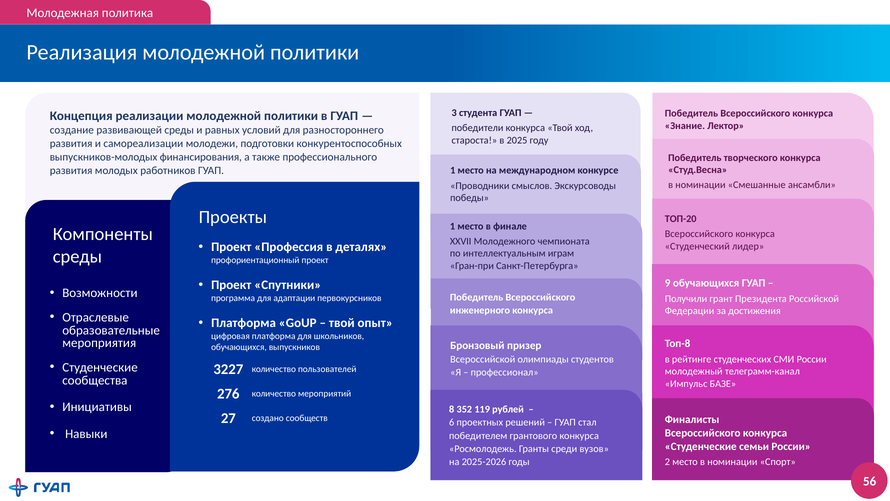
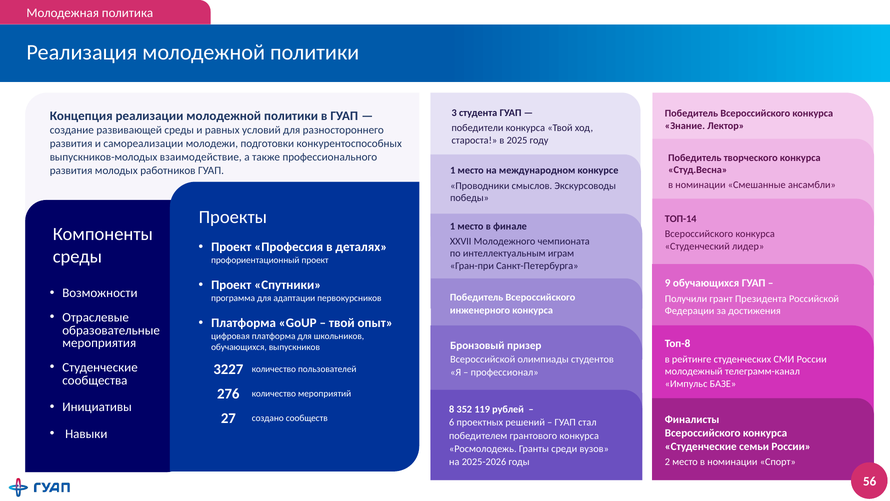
финансирования: финансирования -> взаимодействие (201, 157)
ТОП-20: ТОП-20 -> ТОП-14 (681, 219)
